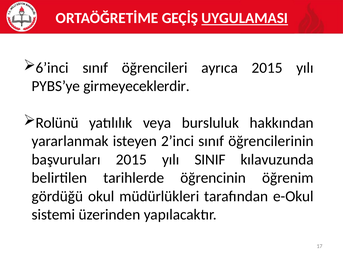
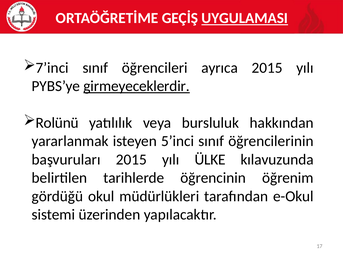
6’inci: 6’inci -> 7’inci (52, 68)
girmeyeceklerdir underline: none -> present (137, 86)
2’inci: 2’inci -> 5’inci (178, 141)
SINIF: SINIF -> ÜLKE (210, 159)
